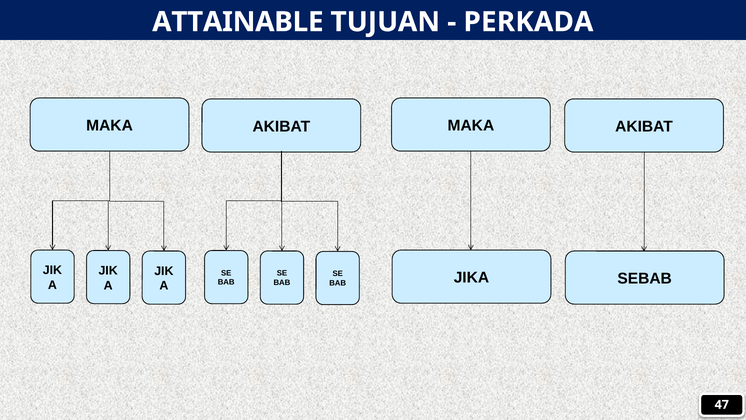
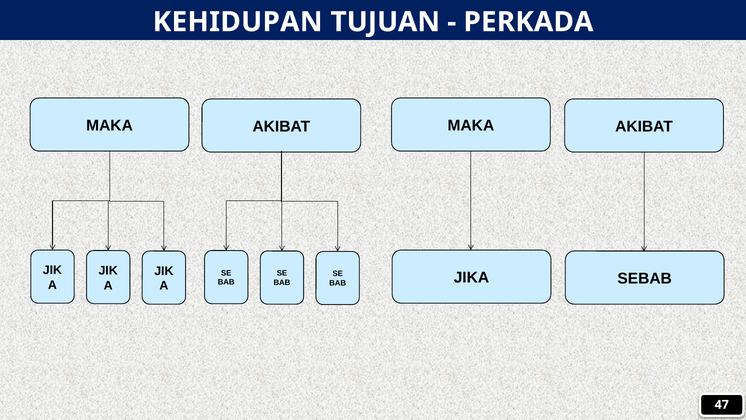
ATTAINABLE: ATTAINABLE -> KEHIDUPAN (238, 22)
